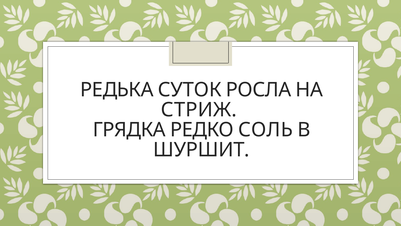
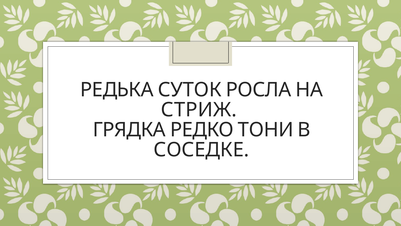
СОЛЬ: СОЛЬ -> ТОНИ (266, 130)
ШУРШИТ: ШУРШИТ -> СОСЕДКЕ (201, 150)
